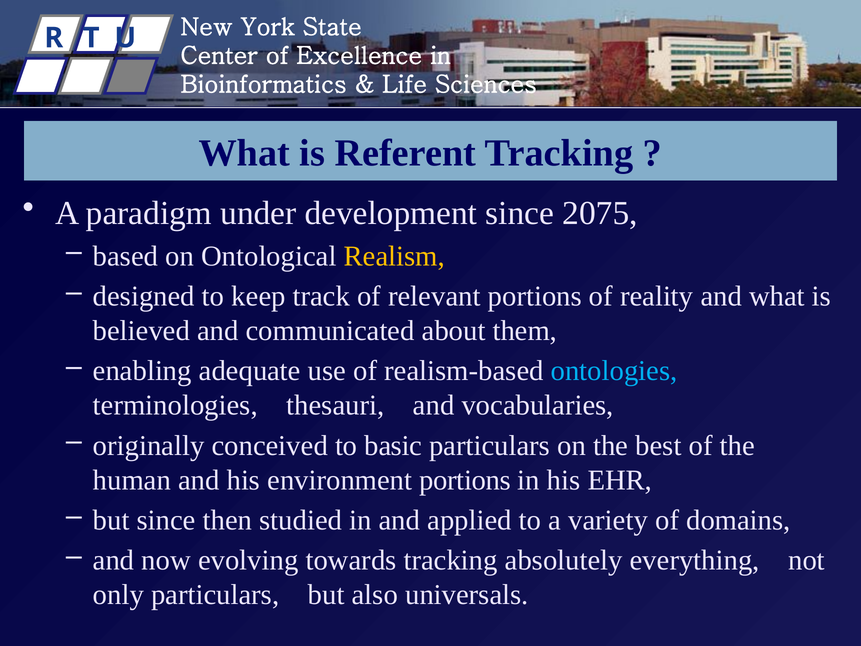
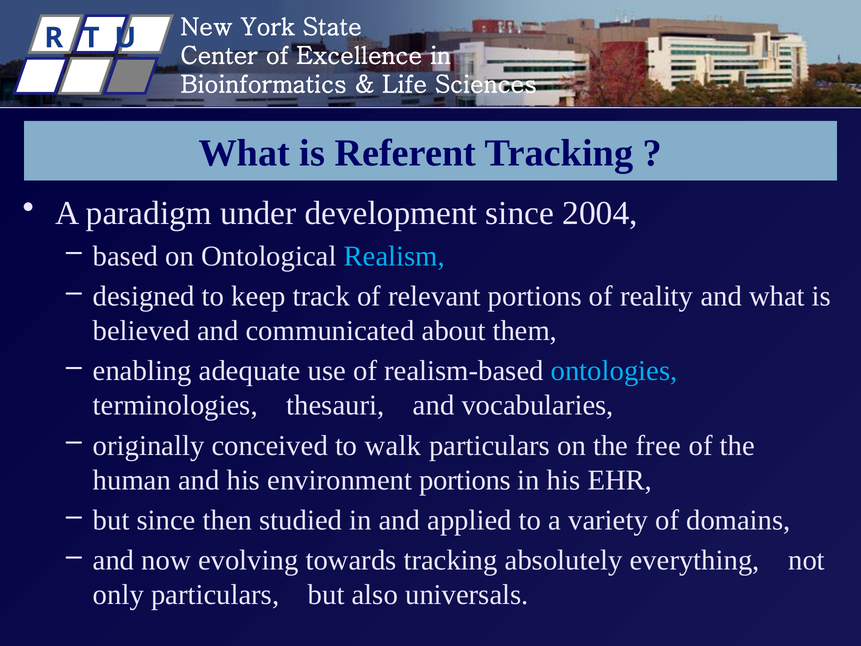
2075: 2075 -> 2004 (600, 213)
Realism colour: yellow -> light blue (394, 256)
basic: basic -> walk (393, 445)
best: best -> free (658, 445)
